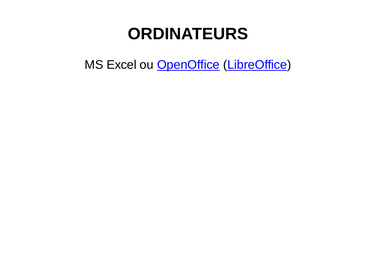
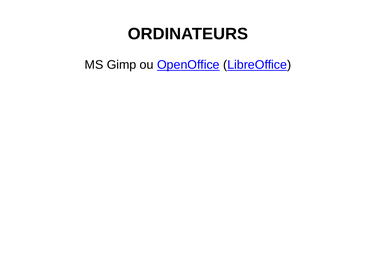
Excel: Excel -> Gimp (122, 65)
